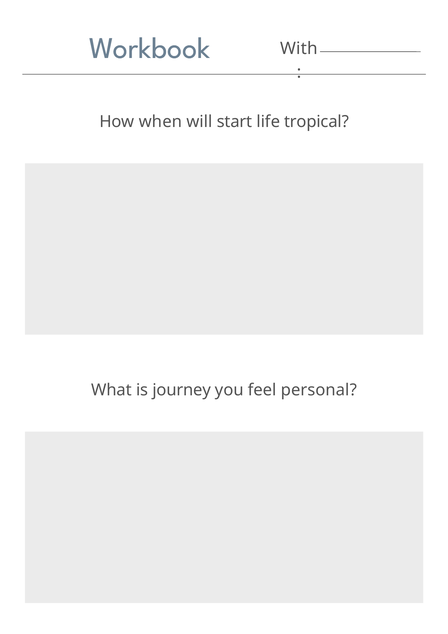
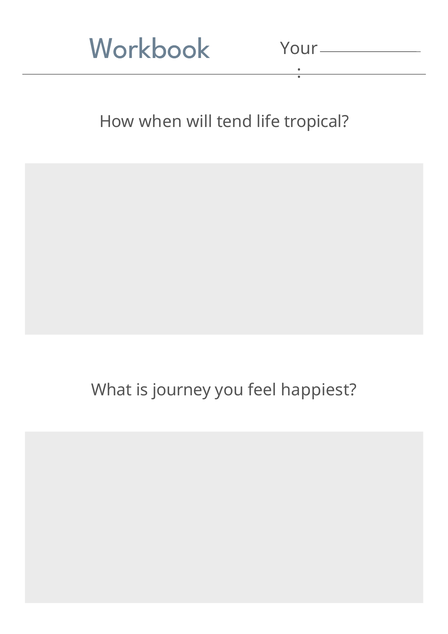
With: With -> Your (299, 48)
start: start -> tend (234, 122)
personal: personal -> happiest (319, 390)
